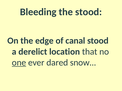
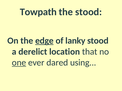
Bleeding: Bleeding -> Towpath (38, 12)
edge underline: none -> present (44, 41)
canal: canal -> lanky (75, 41)
snow: snow -> using (83, 63)
